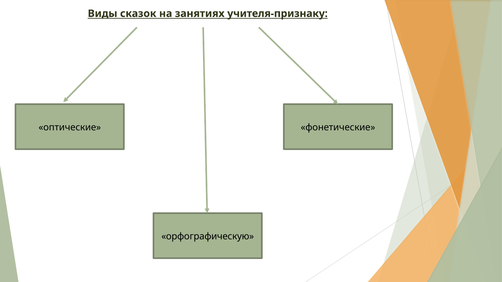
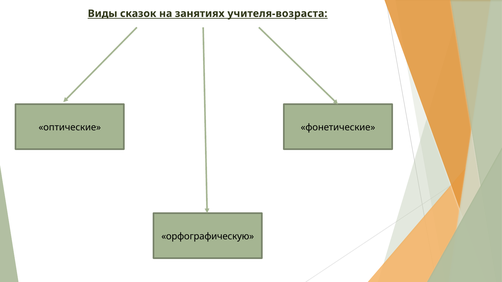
учителя-признаку: учителя-признаку -> учителя-возраста (277, 14)
